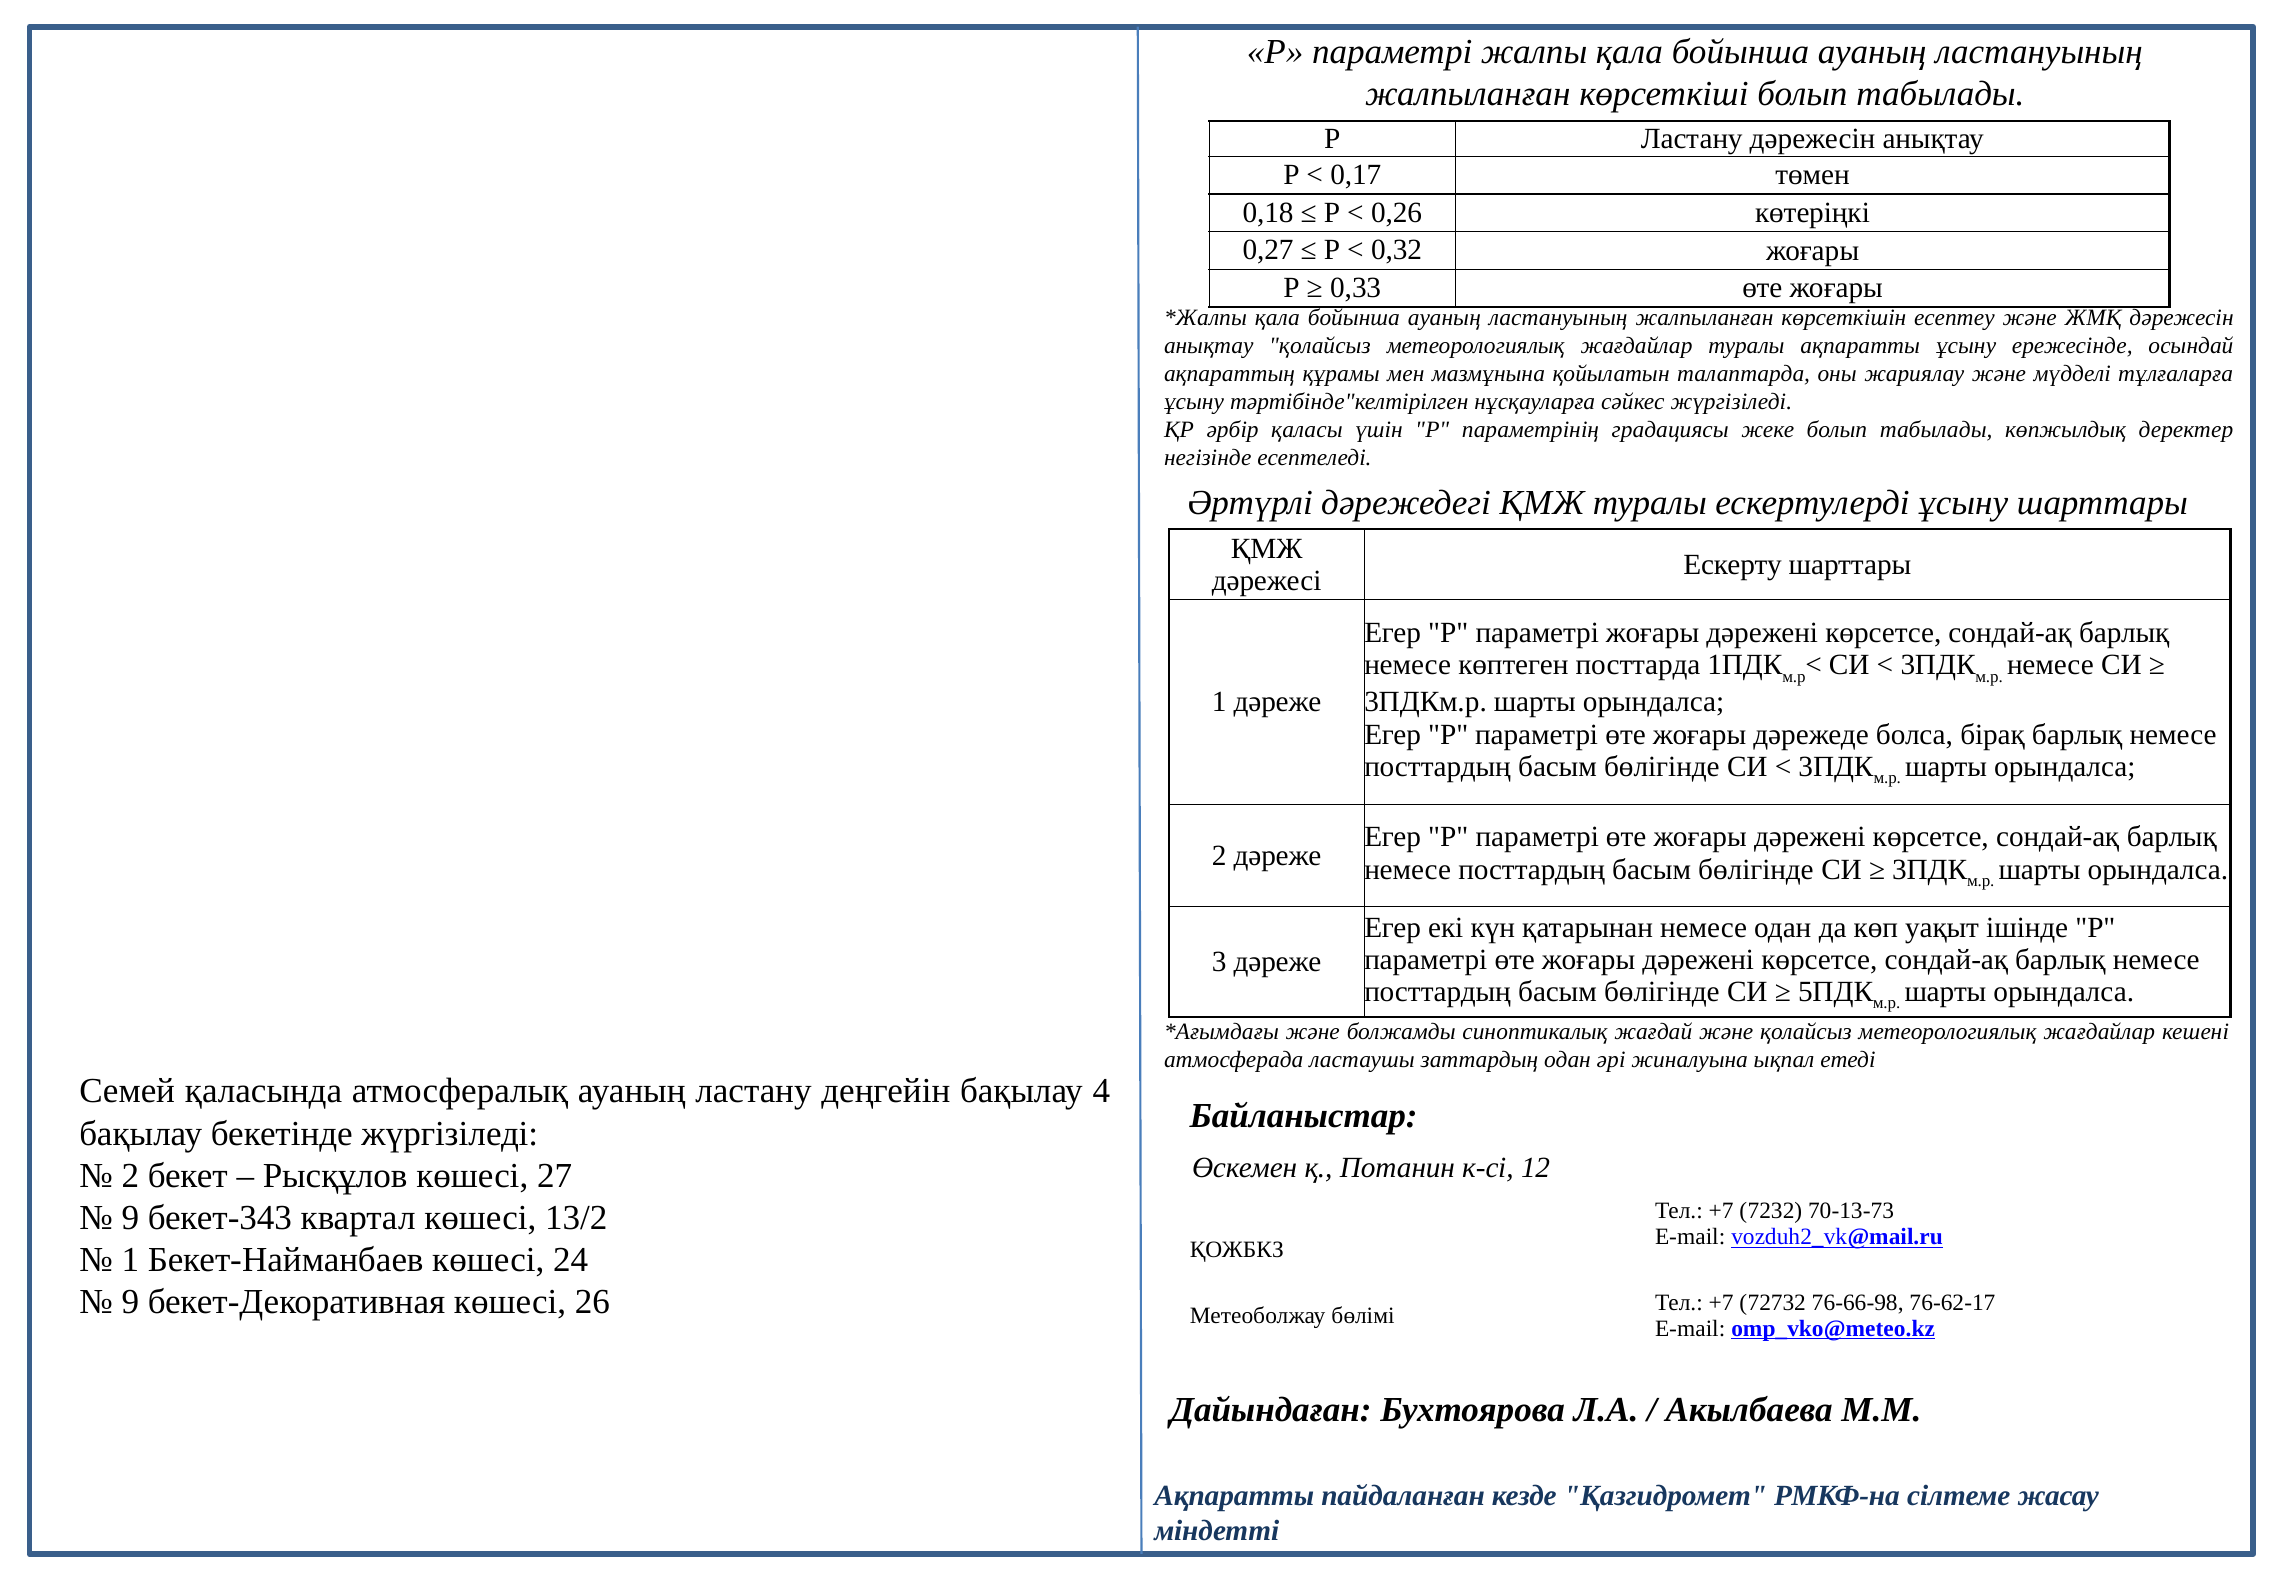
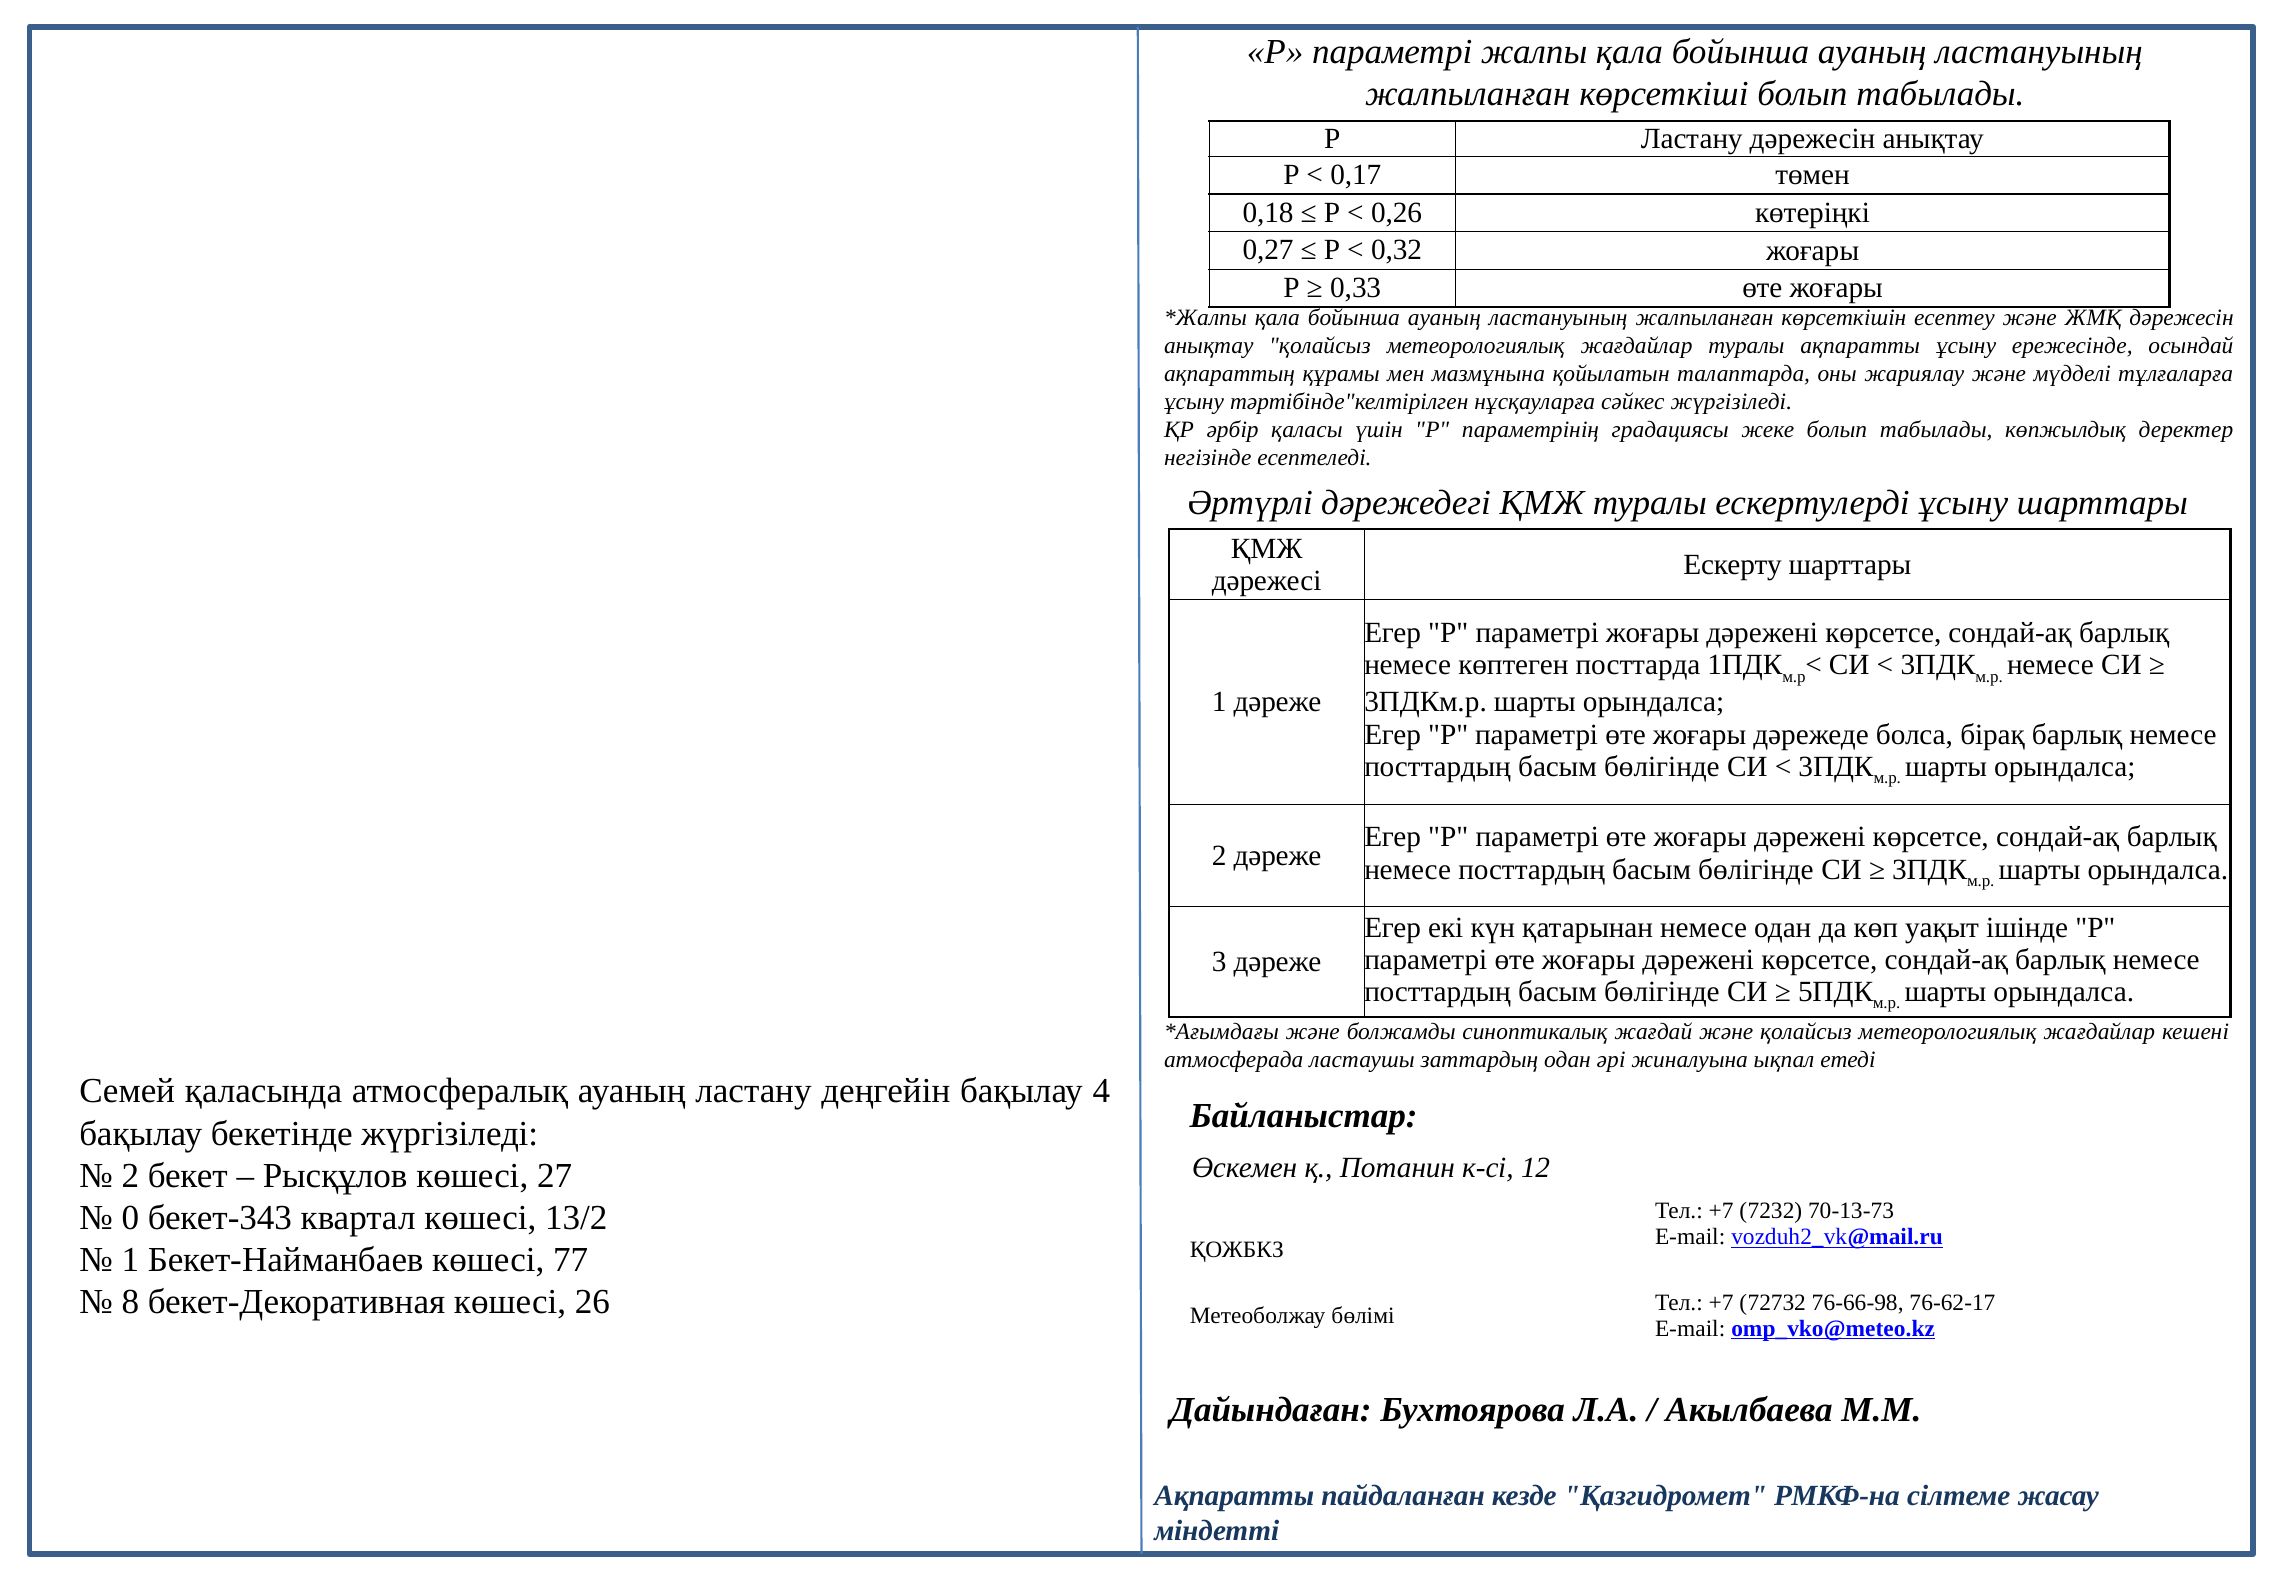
9: 9 -> 0 (130, 1217)
24: 24 -> 77 (571, 1260)
9: 9 -> 8 (130, 1302)
